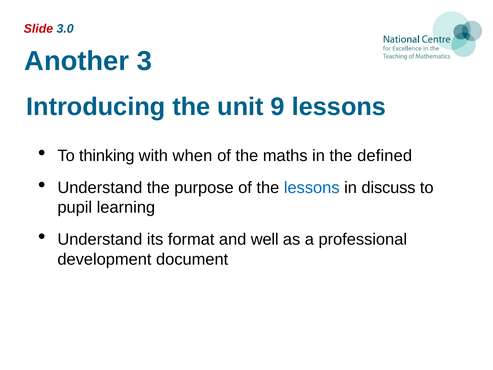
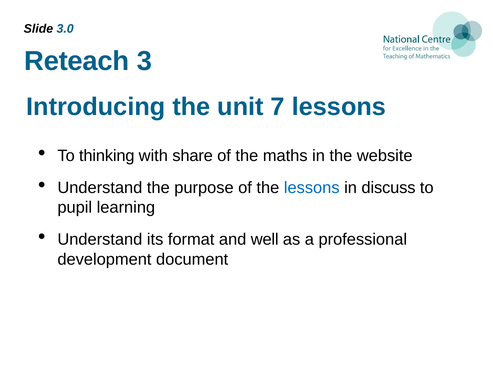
Slide colour: red -> black (38, 29)
Another: Another -> Reteach (77, 61)
9: 9 -> 7 (278, 107)
when: when -> share (193, 156)
defined: defined -> website (385, 156)
